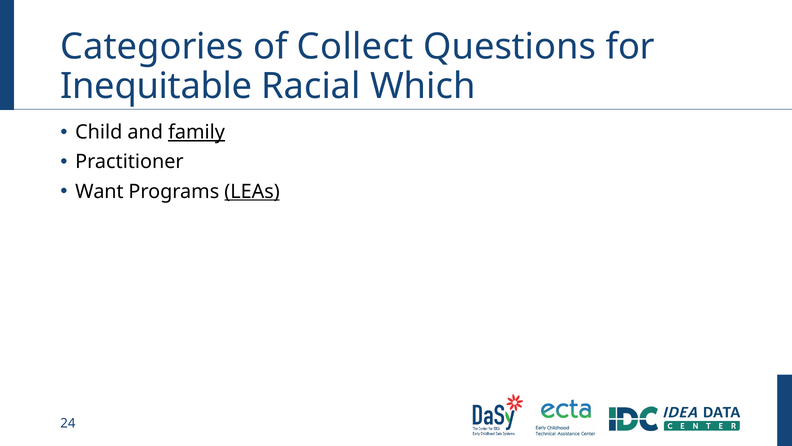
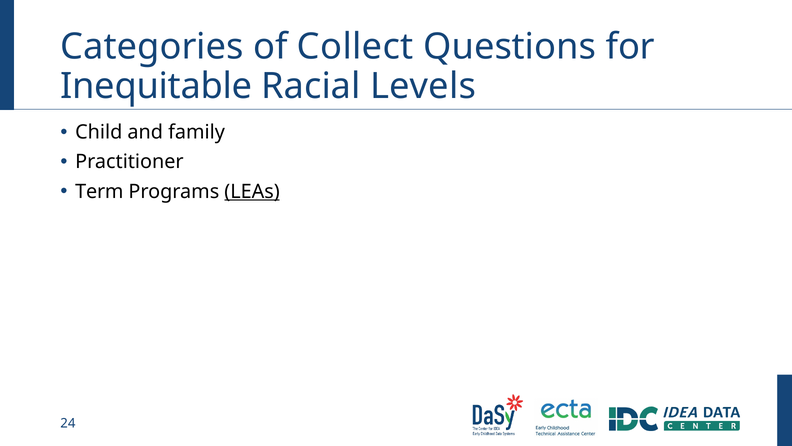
Which: Which -> Levels (423, 86)
family underline: present -> none (197, 132)
Want: Want -> Term (99, 191)
